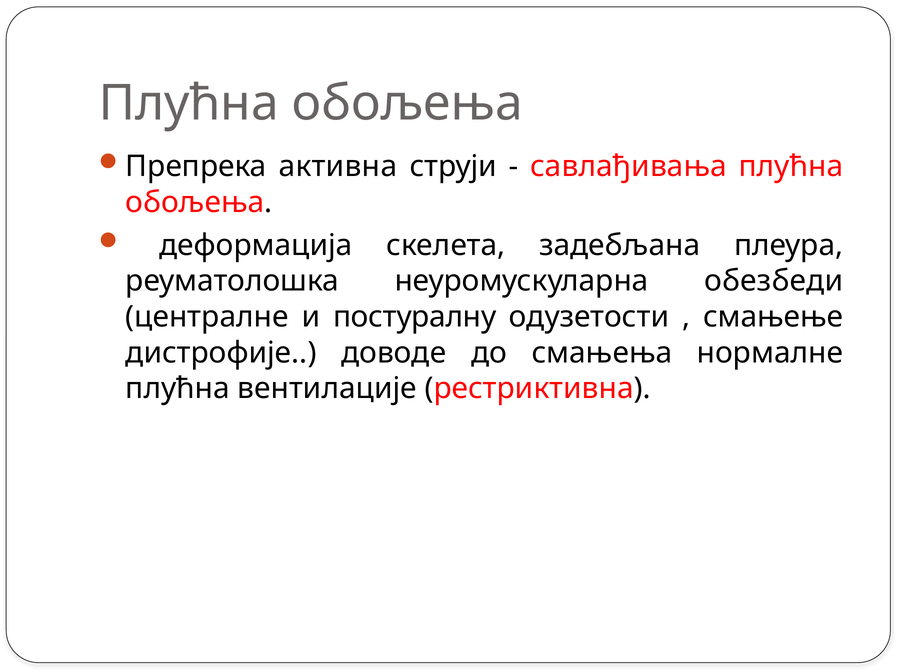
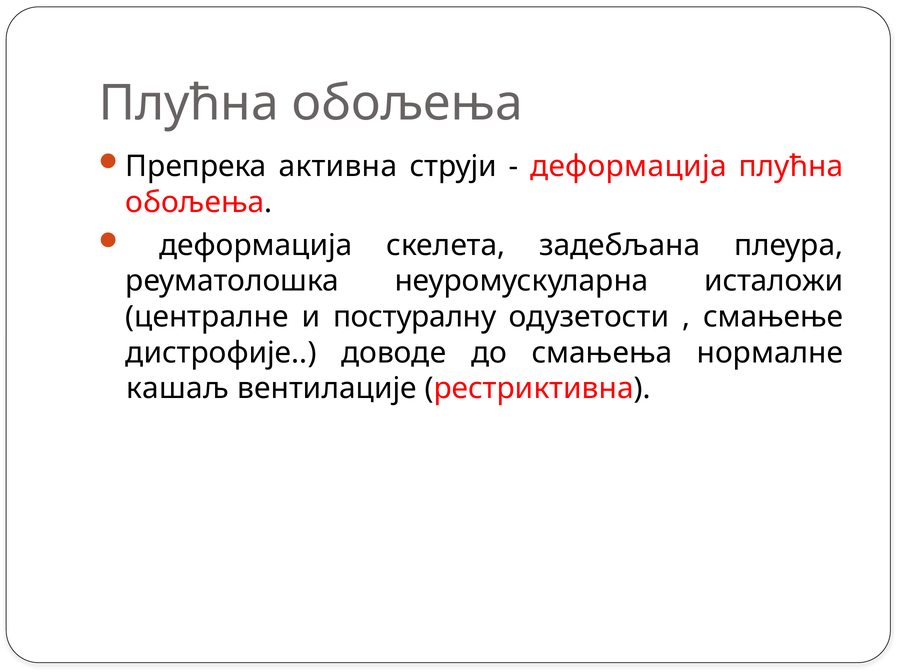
савлађивања: савлађивања -> деформација (628, 167)
обезбеди: обезбеди -> исталожи (774, 281)
плућна: плућна -> кашаљ (177, 389)
